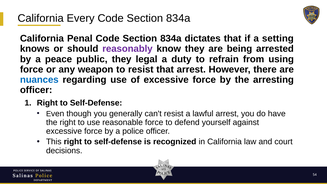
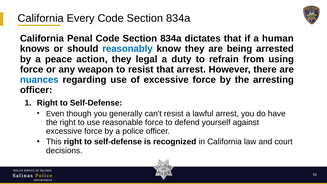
setting: setting -> human (278, 39)
reasonably colour: purple -> blue (127, 49)
public: public -> action (92, 59)
